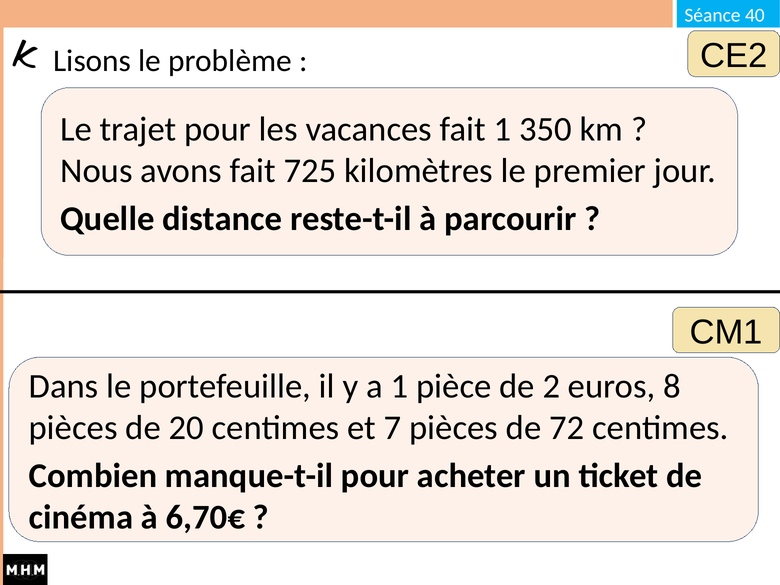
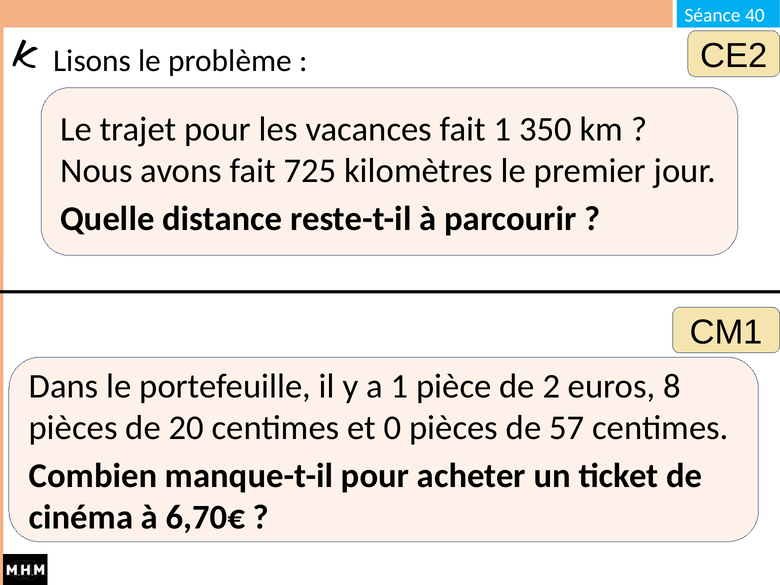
7: 7 -> 0 (393, 428)
72: 72 -> 57 (567, 428)
